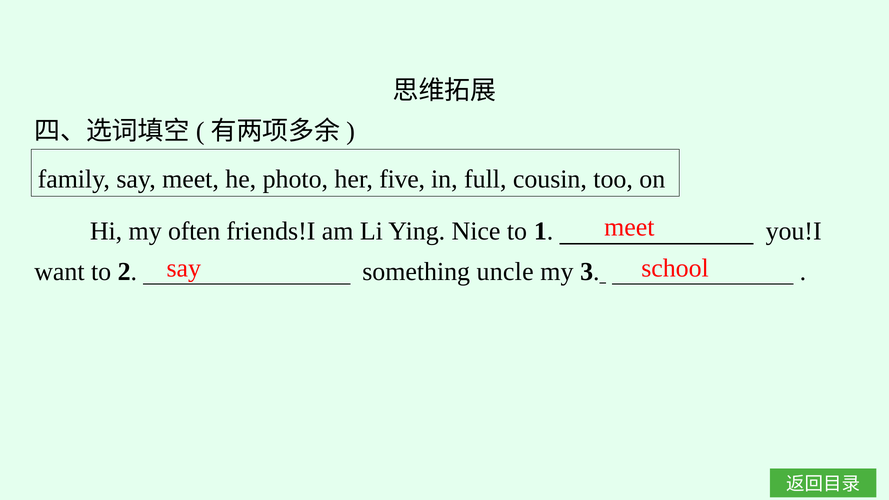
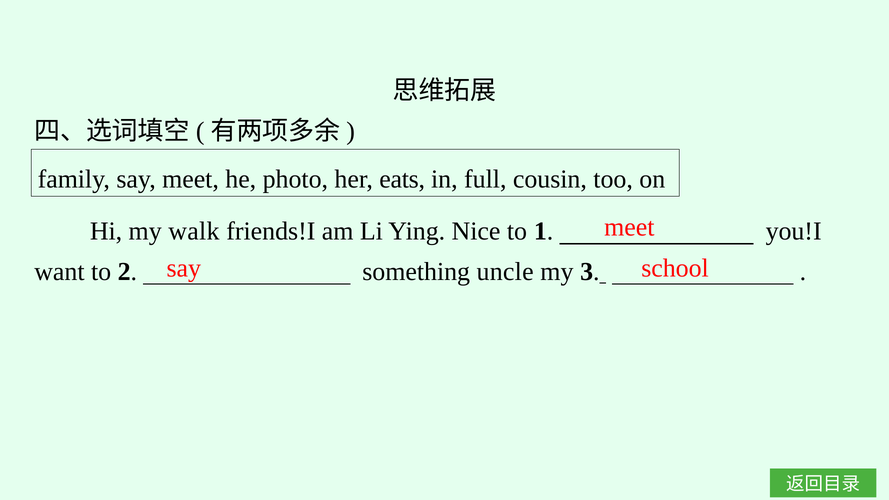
five: five -> eats (402, 179)
often: often -> walk (194, 231)
